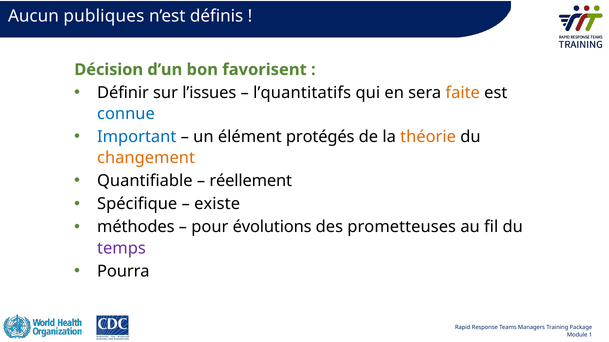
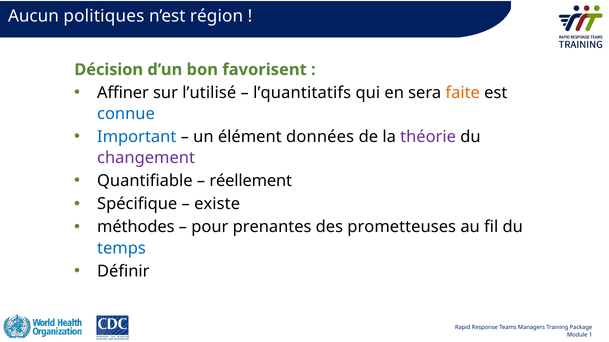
publiques: publiques -> politiques (104, 16)
définis: définis -> région (217, 16)
Définir: Définir -> Affiner (123, 93)
l’issues: l’issues -> l’utilisé (209, 93)
protégés: protégés -> données (320, 137)
théorie colour: orange -> purple (428, 137)
changement colour: orange -> purple (146, 158)
évolutions: évolutions -> prenantes (272, 227)
temps colour: purple -> blue (121, 249)
Pourra: Pourra -> Définir (123, 272)
